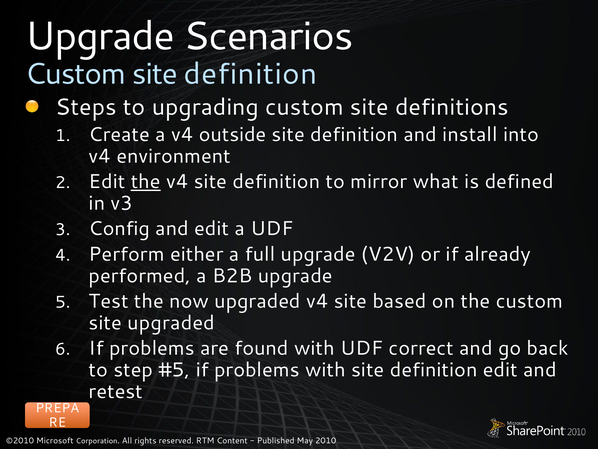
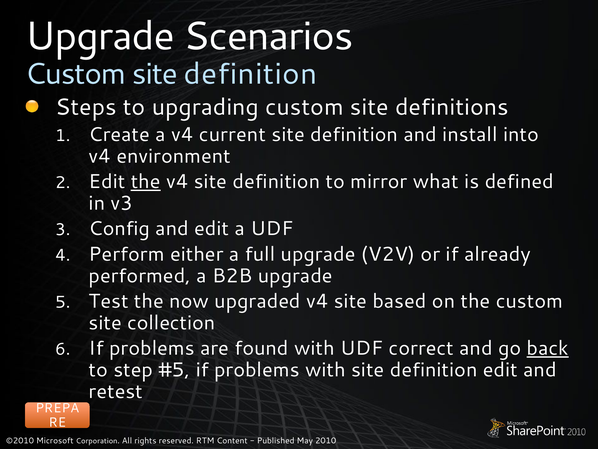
outside: outside -> current (232, 134)
site upgraded: upgraded -> collection (171, 323)
back underline: none -> present (548, 348)
